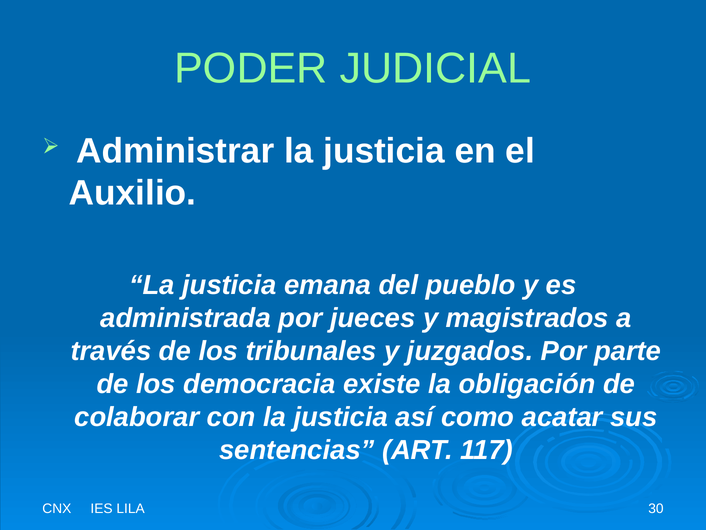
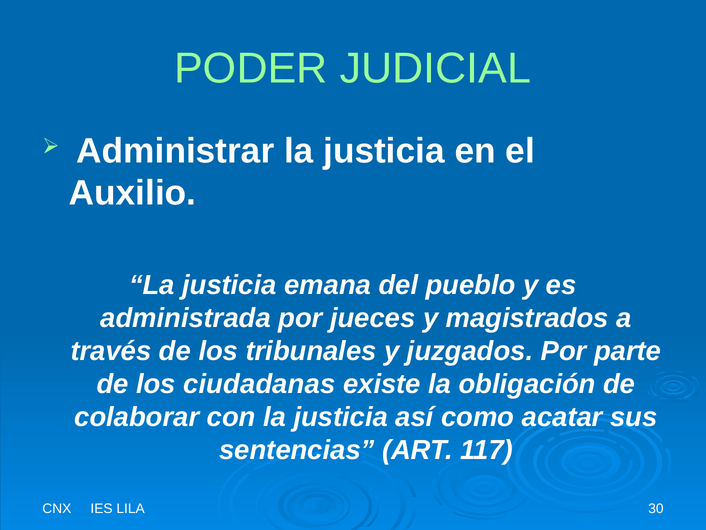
democracia: democracia -> ciudadanas (259, 384)
